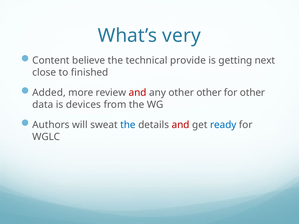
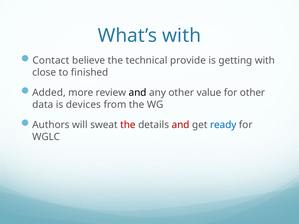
What’s very: very -> with (182, 36)
Content: Content -> Contact (51, 61)
getting next: next -> with (265, 61)
and colour: red -> black (138, 93)
other other: other -> value (209, 93)
the colour: blue -> red (128, 125)
